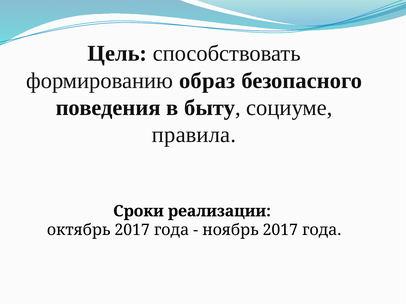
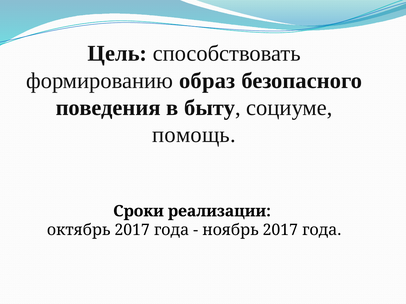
правила: правила -> помощь (194, 135)
